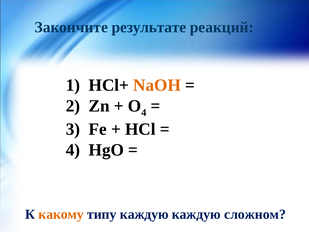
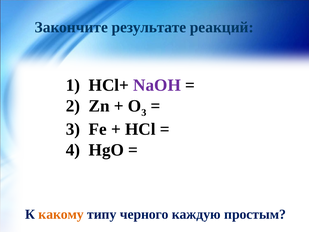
NaOH colour: orange -> purple (157, 85)
4: 4 -> 3 (144, 112)
типу каждую: каждую -> черного (144, 214)
сложном: сложном -> простым (255, 214)
